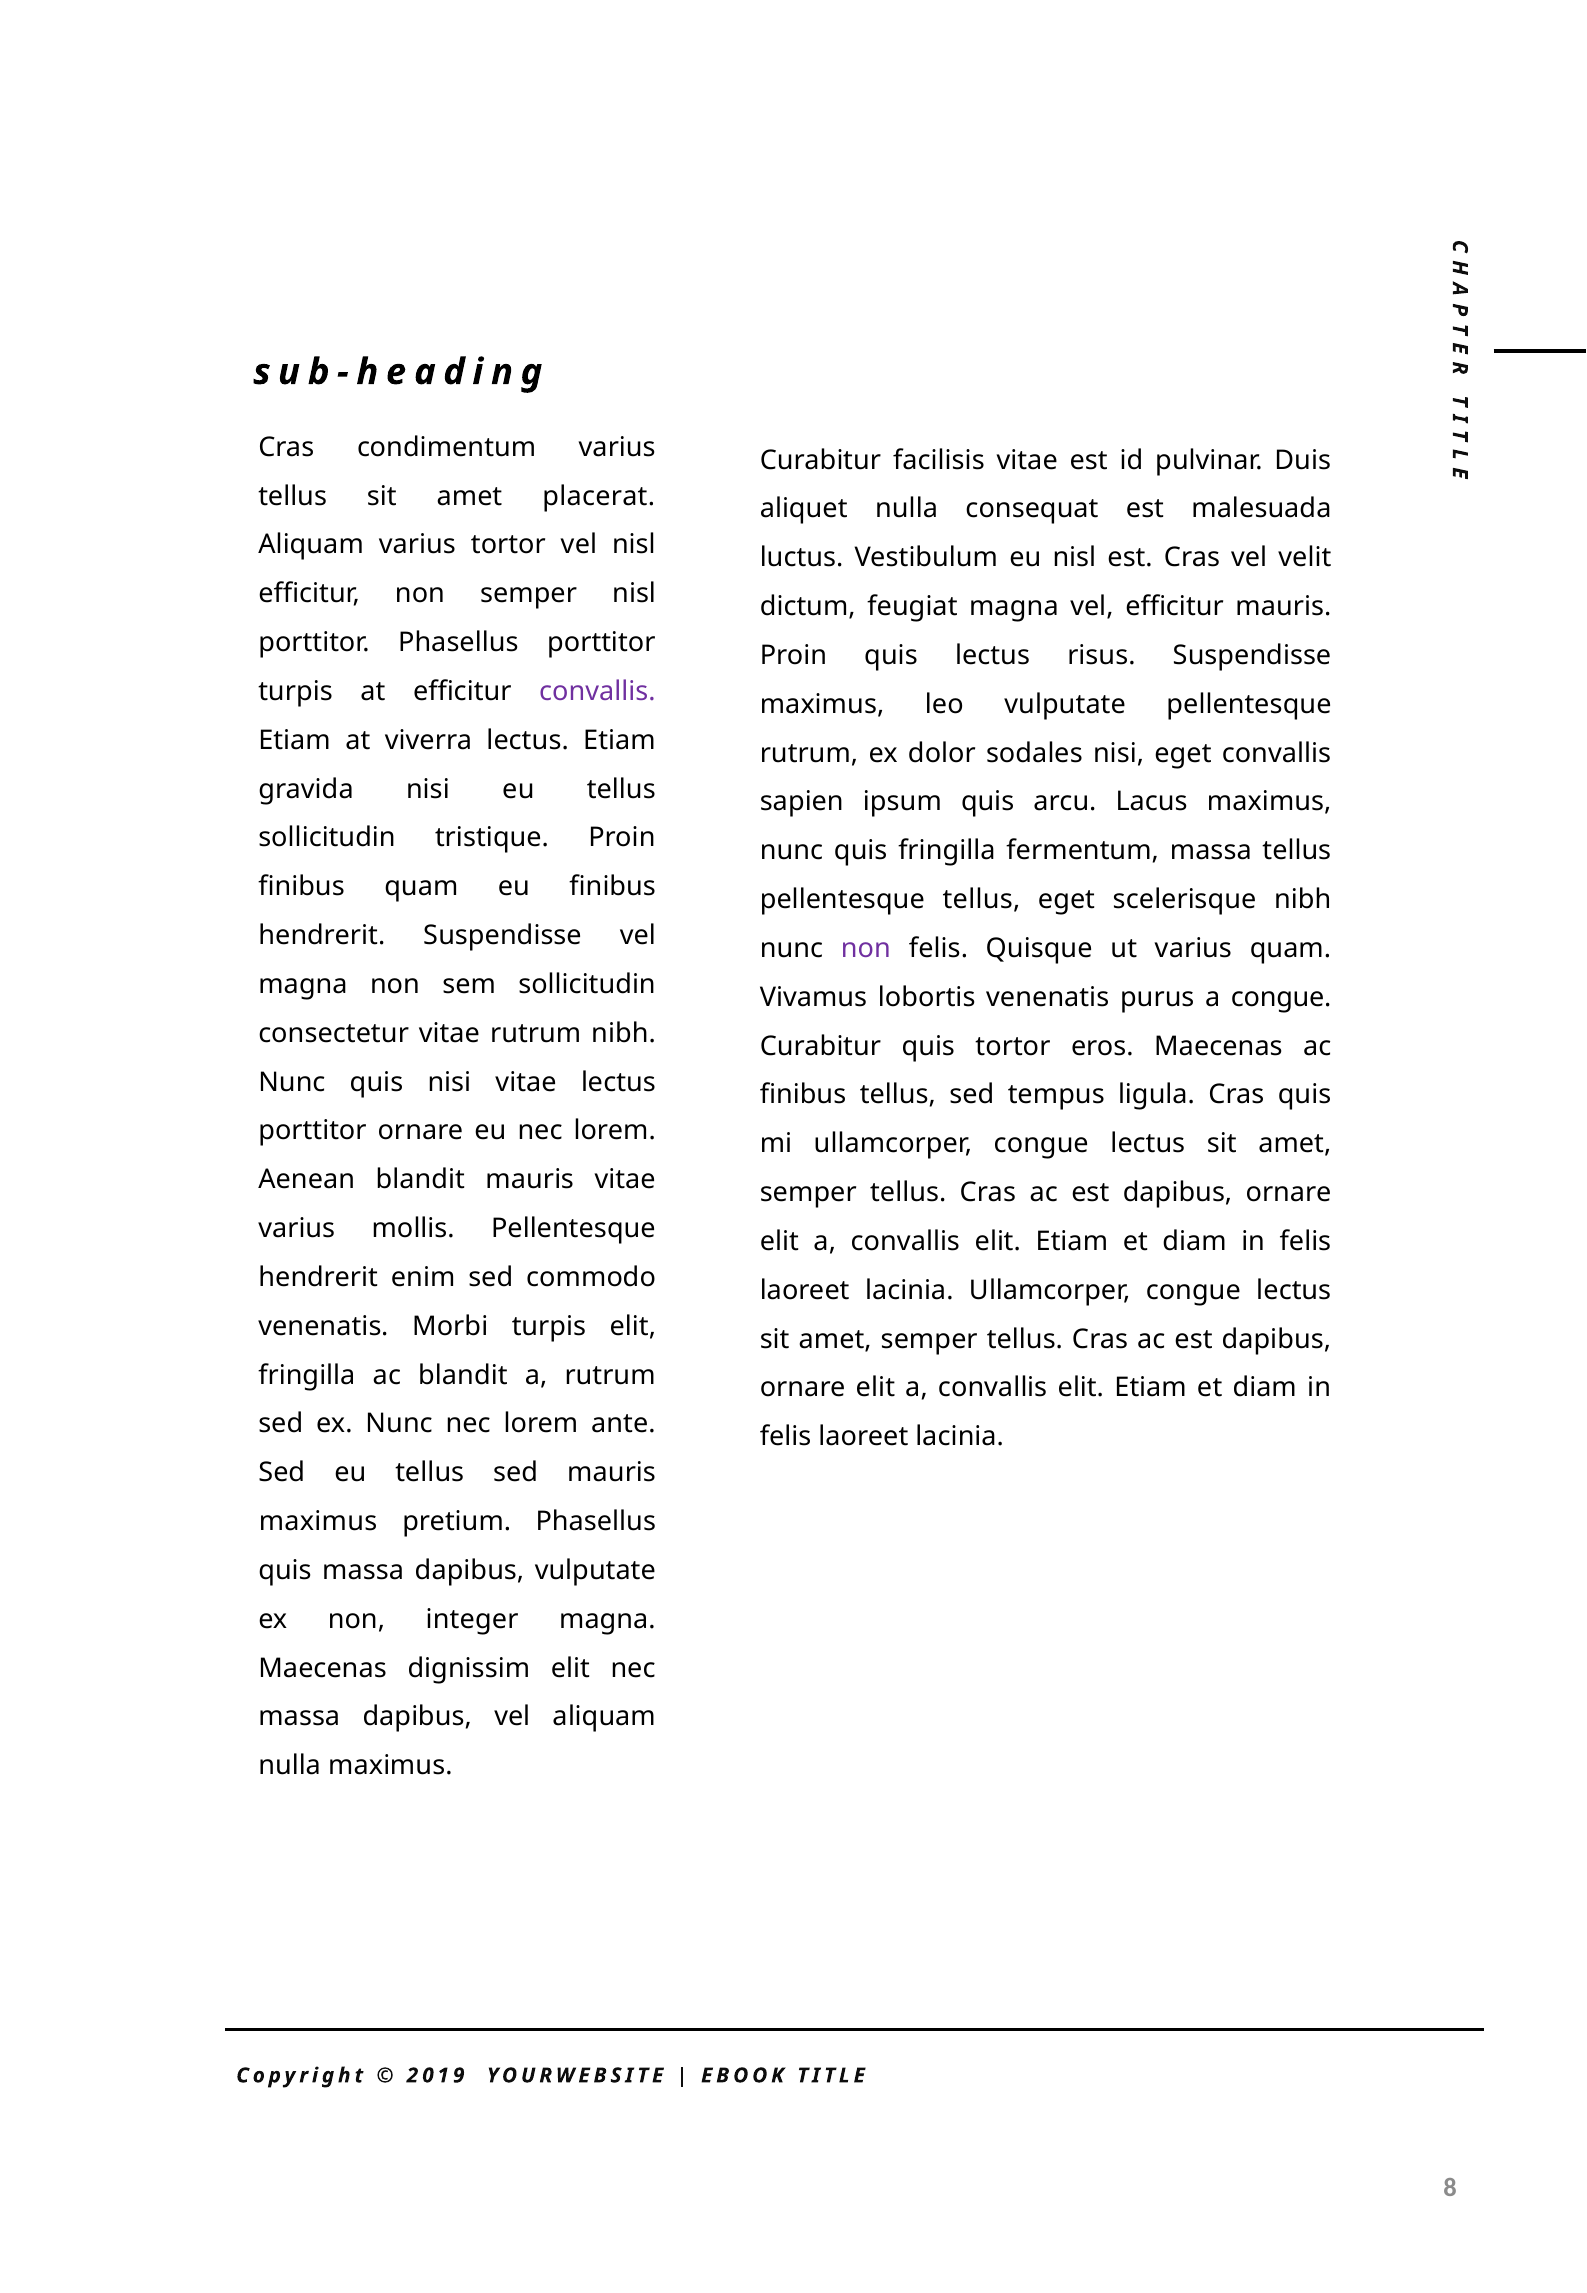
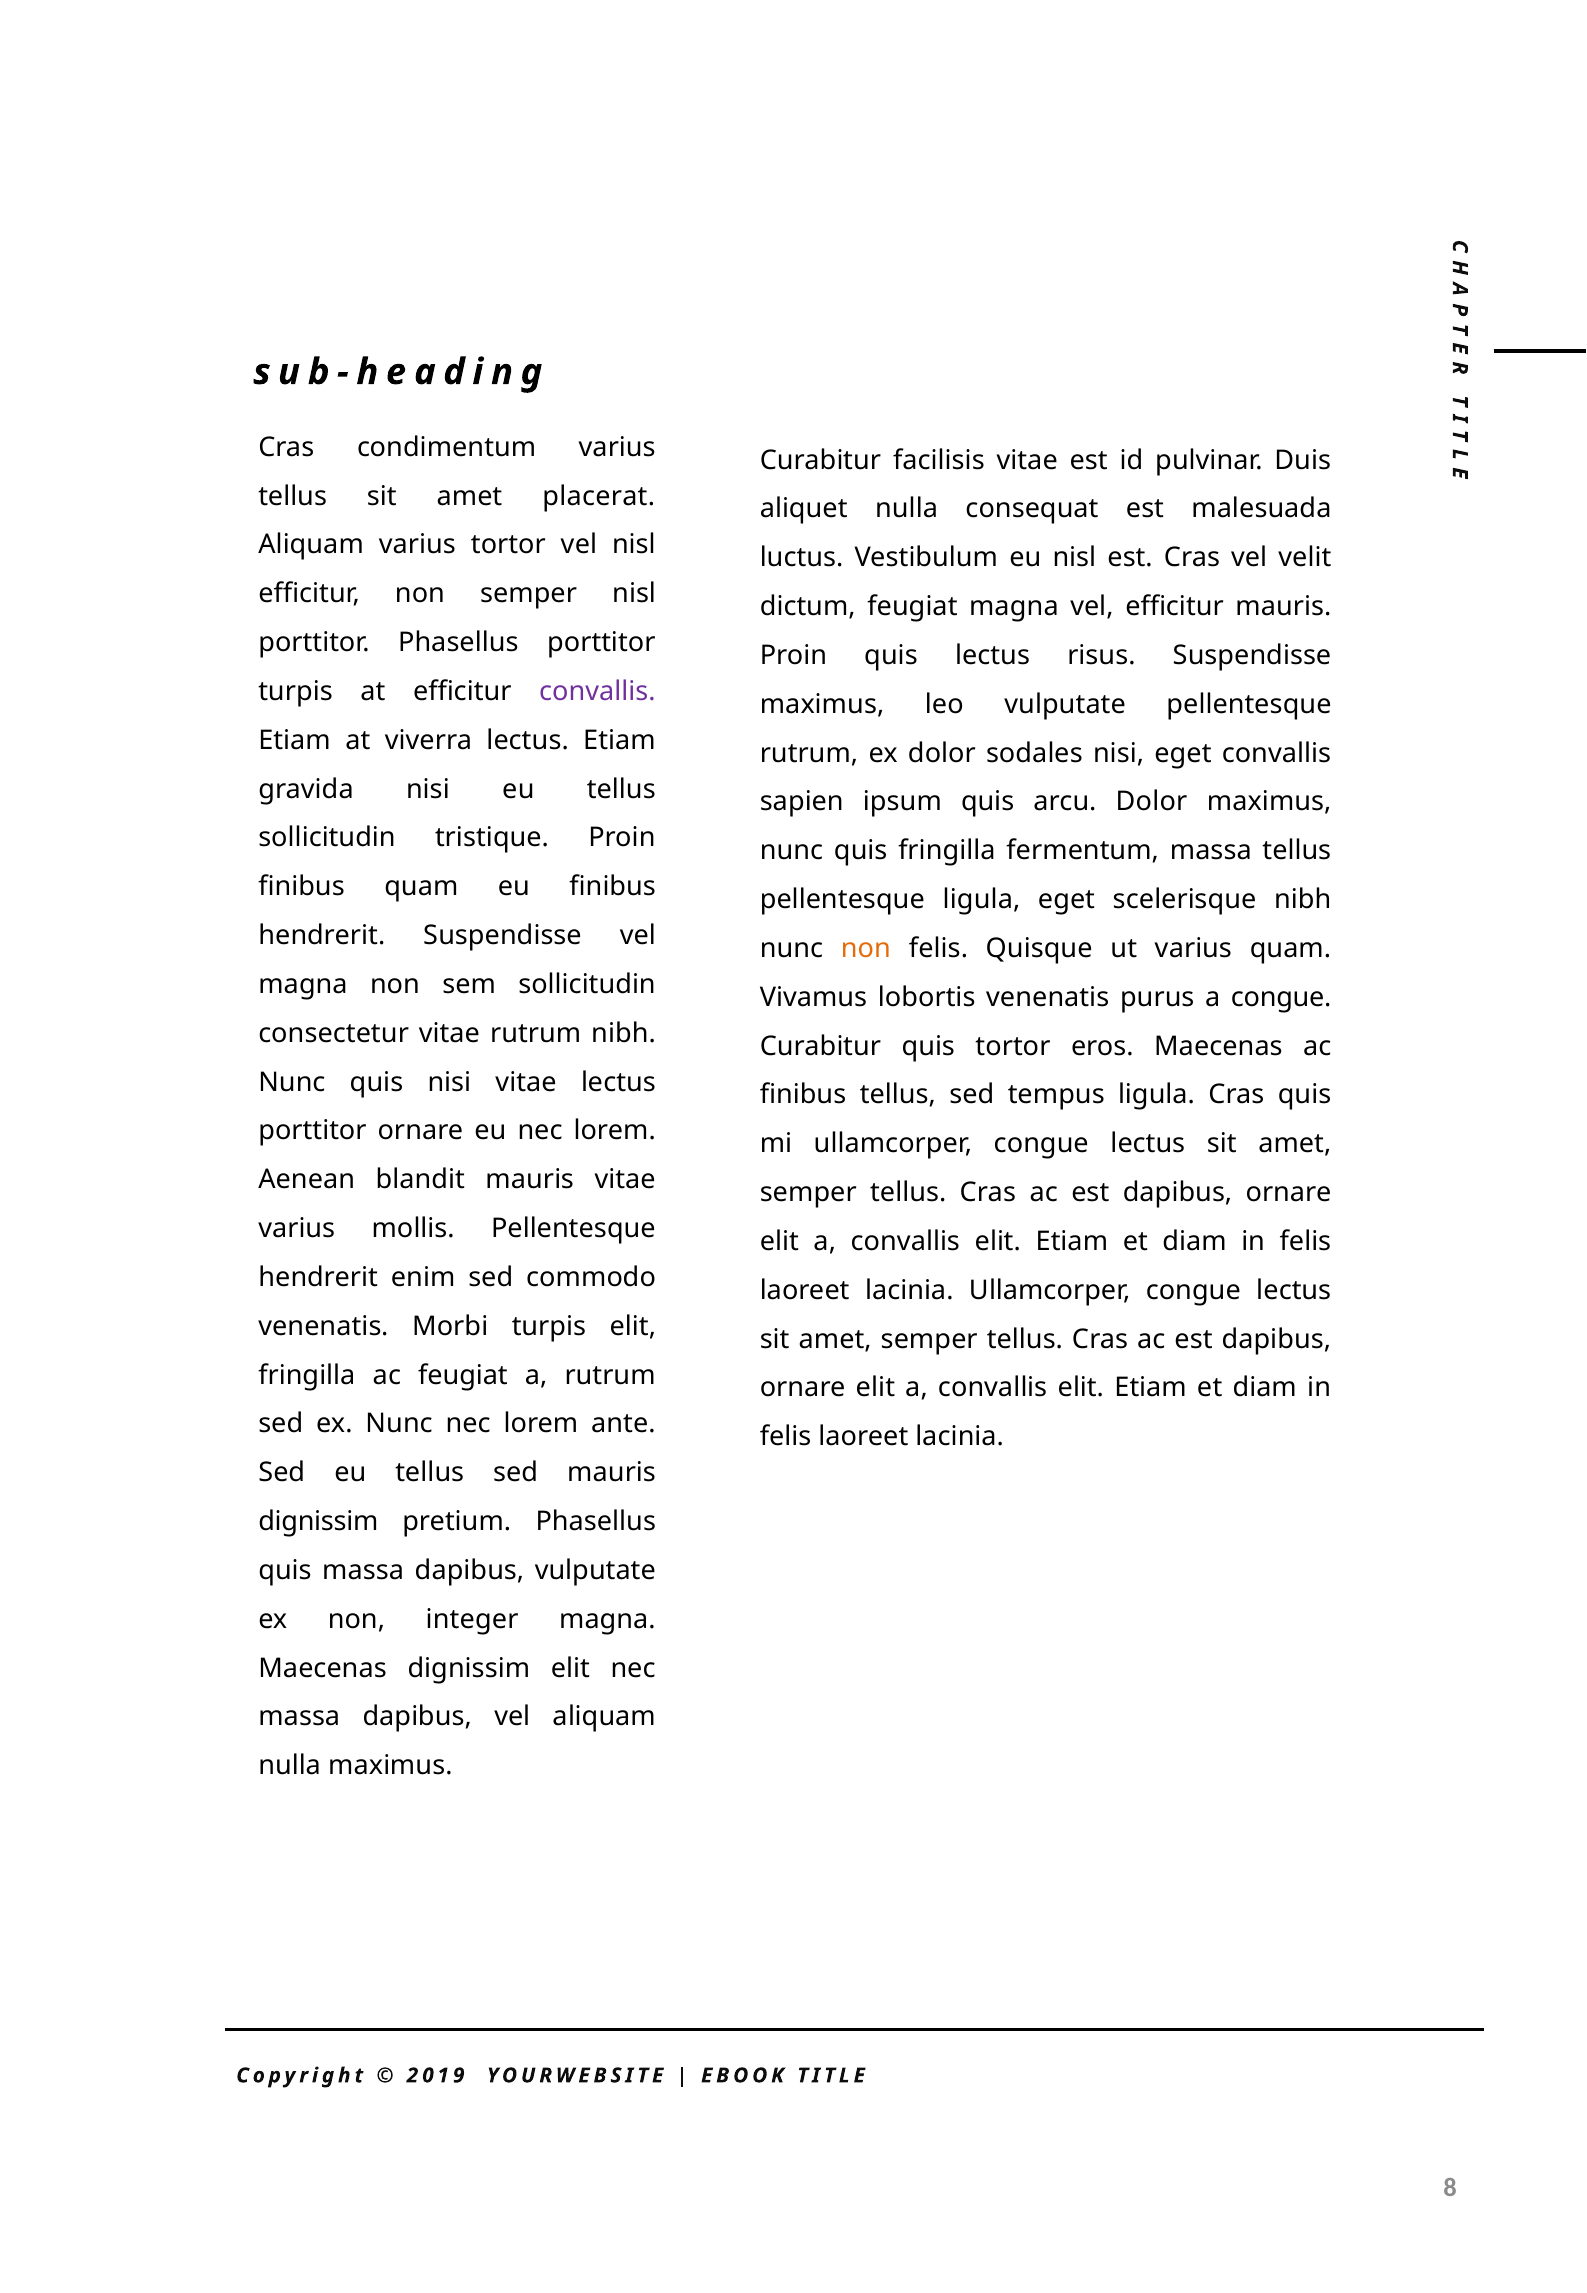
arcu Lacus: Lacus -> Dolor (1151, 802)
pellentesque tellus: tellus -> ligula (982, 899)
non colour: purple -> orange (866, 948)
ac blandit: blandit -> feugiat (463, 1375)
maximus: maximus -> dignissim (318, 1521)
